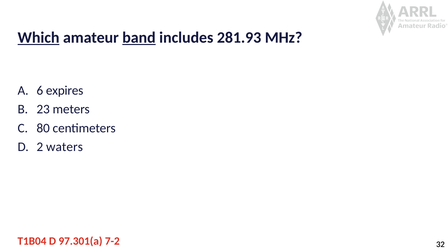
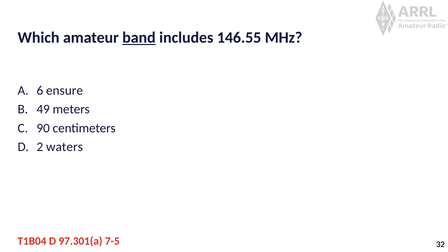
Which underline: present -> none (39, 38)
281.93: 281.93 -> 146.55 (239, 38)
expires: expires -> ensure (65, 91)
23: 23 -> 49 (43, 109)
80: 80 -> 90 (43, 128)
7-2: 7-2 -> 7-5 (112, 241)
